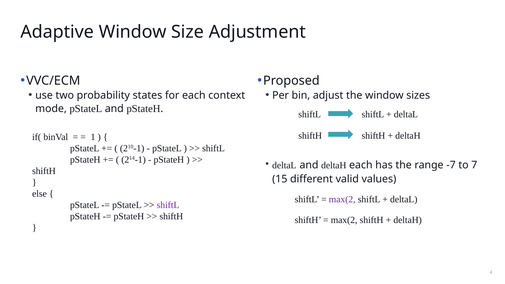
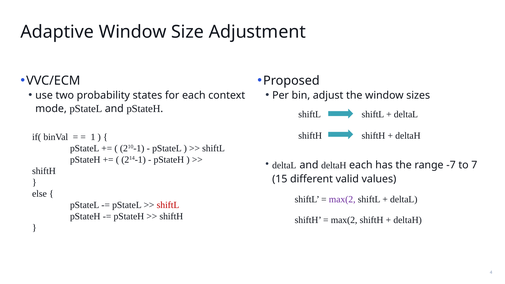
shiftL colour: purple -> red (168, 205)
